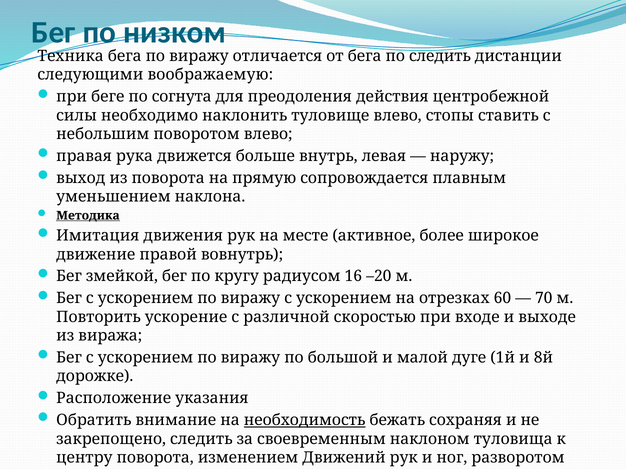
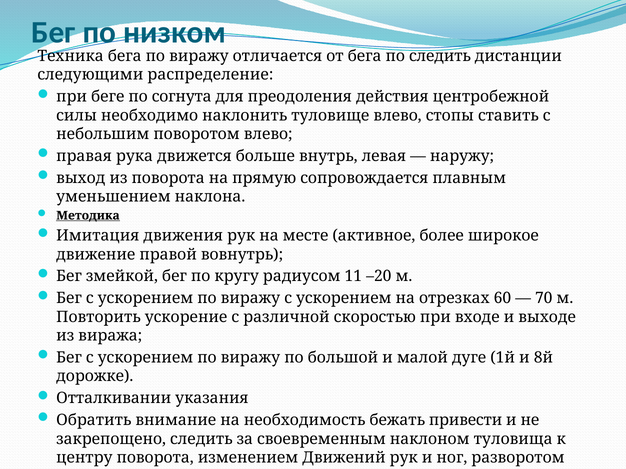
воображаемую: воображаемую -> распределение (210, 75)
16: 16 -> 11 (353, 277)
Расположение: Расположение -> Отталкивании (114, 399)
необходимость underline: present -> none (305, 421)
сохраняя: сохраняя -> привести (466, 421)
